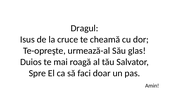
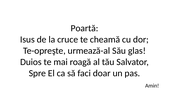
Dragul: Dragul -> Poartă (85, 28)
